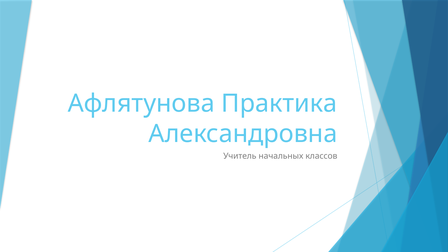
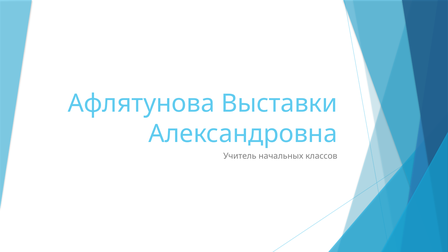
Практика: Практика -> Выставки (279, 104)
